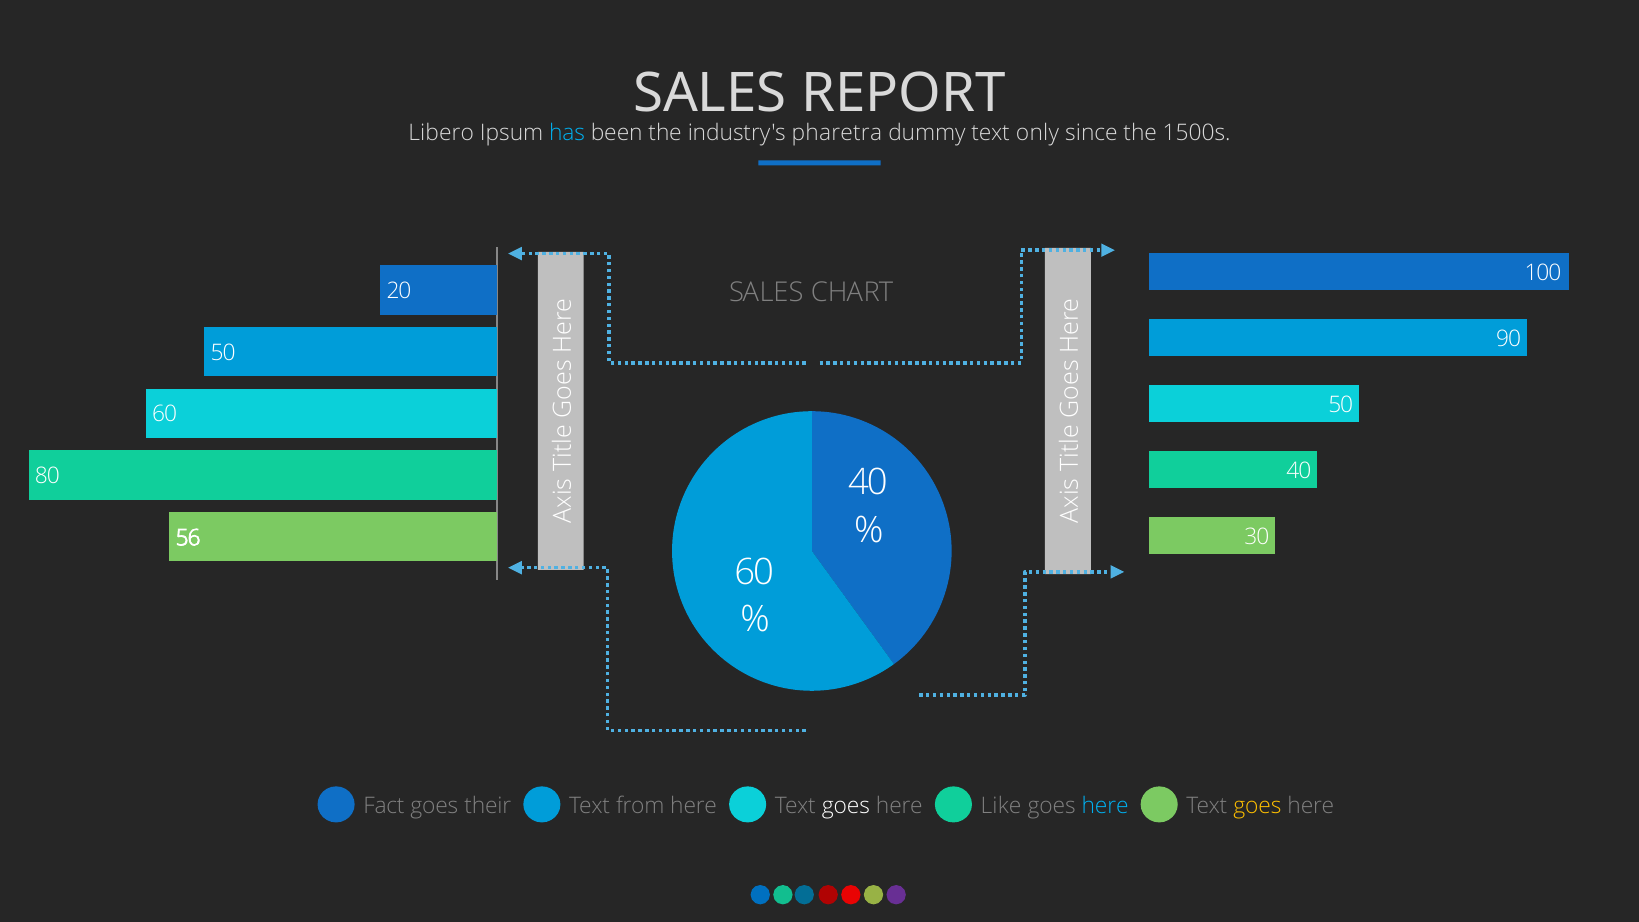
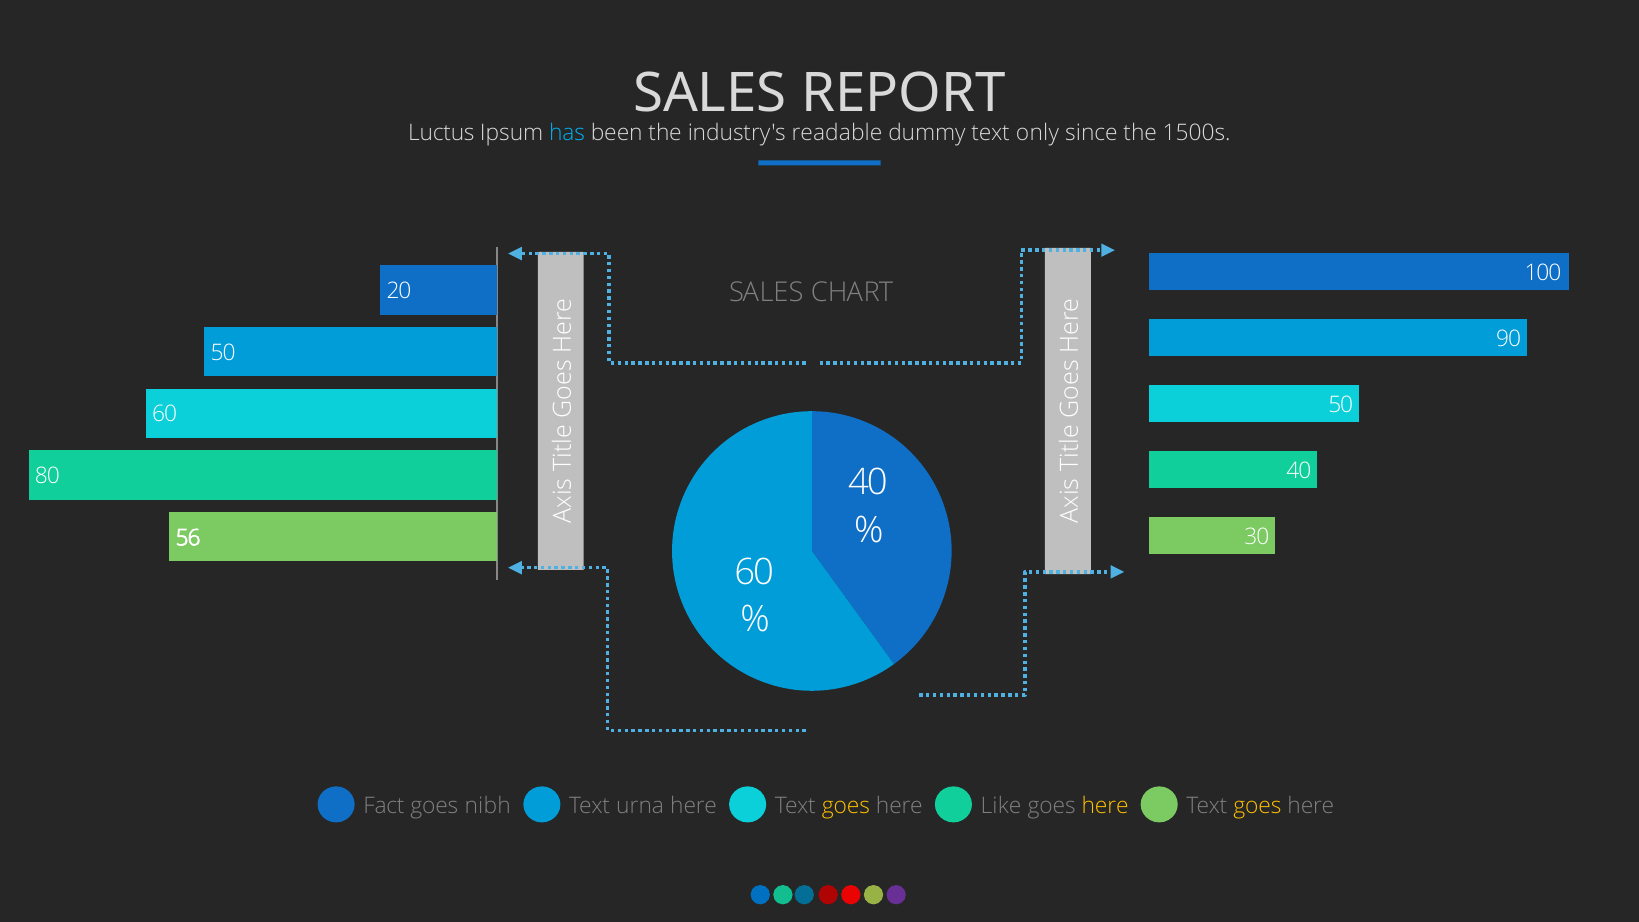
Libero: Libero -> Luctus (441, 133)
pharetra: pharetra -> readable (837, 133)
their: their -> nibh (488, 806)
from: from -> urna (640, 806)
goes colour: white -> yellow (846, 806)
here colour: light blue -> yellow (1105, 806)
